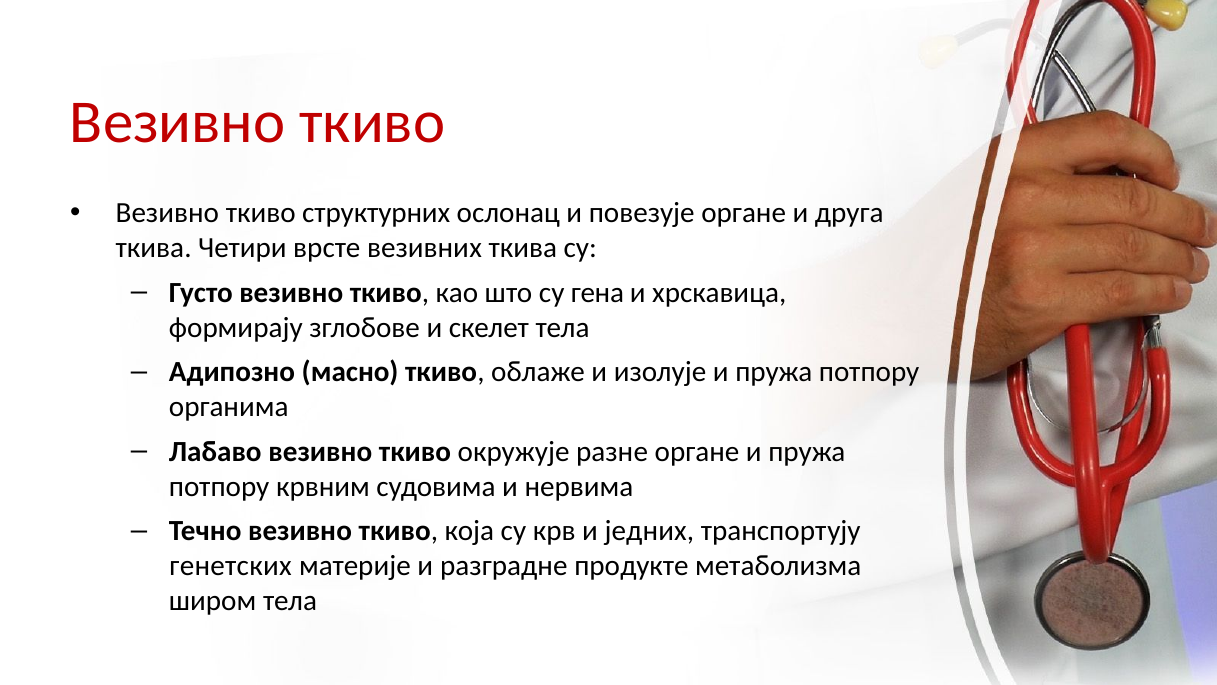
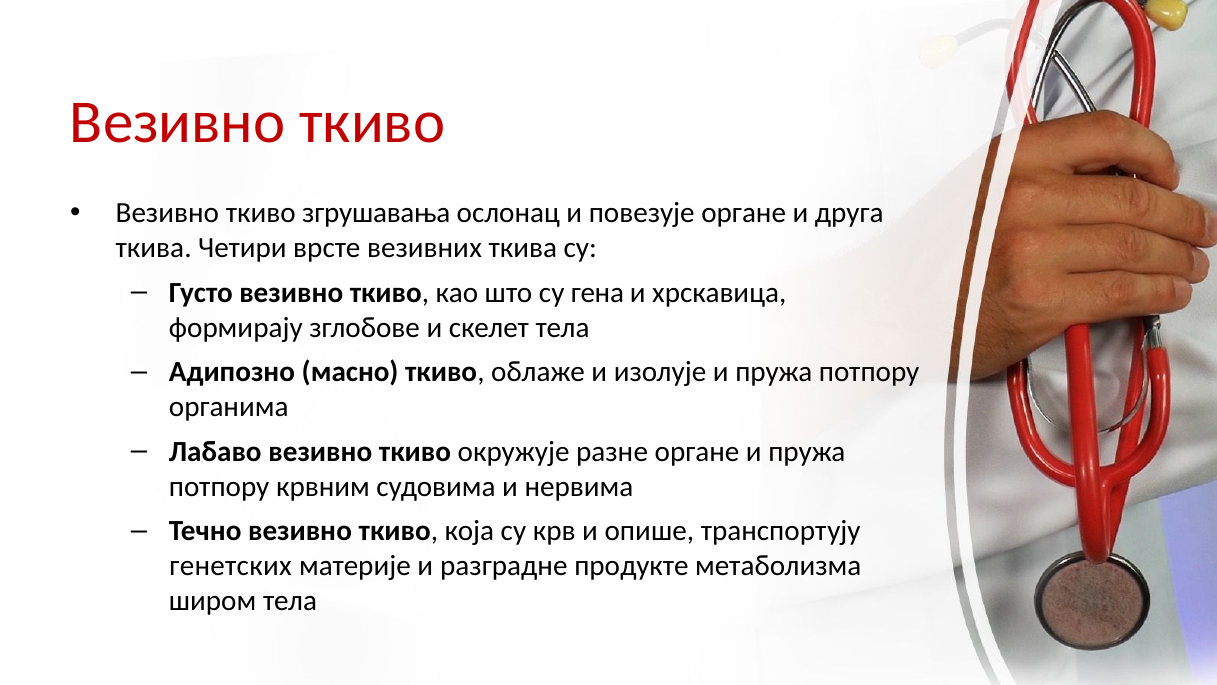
структурних: структурних -> згрушавања (376, 213)
једних: једних -> опише (649, 531)
